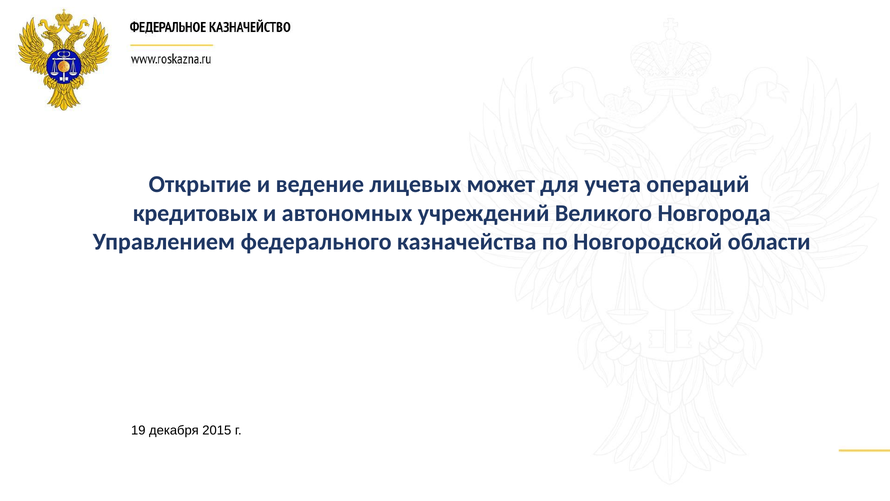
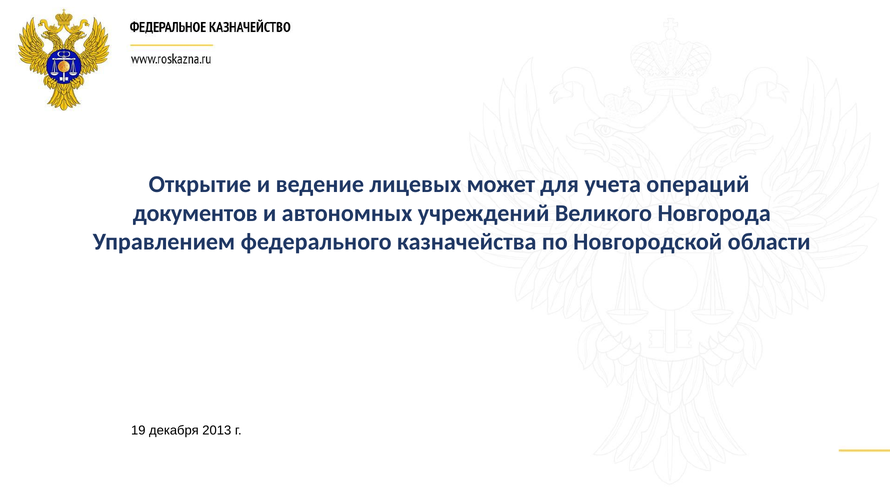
кредитовых: кредитовых -> документов (195, 213)
2015: 2015 -> 2013 (217, 430)
